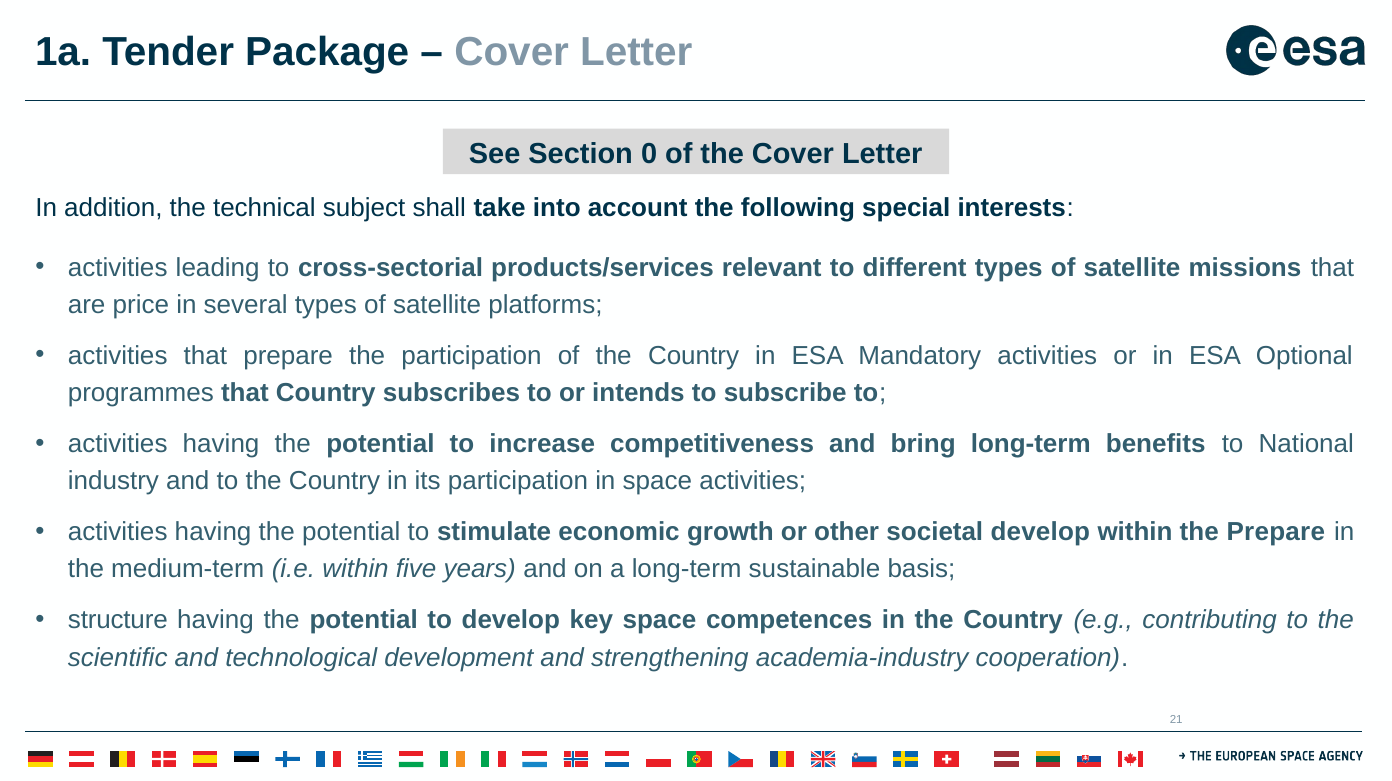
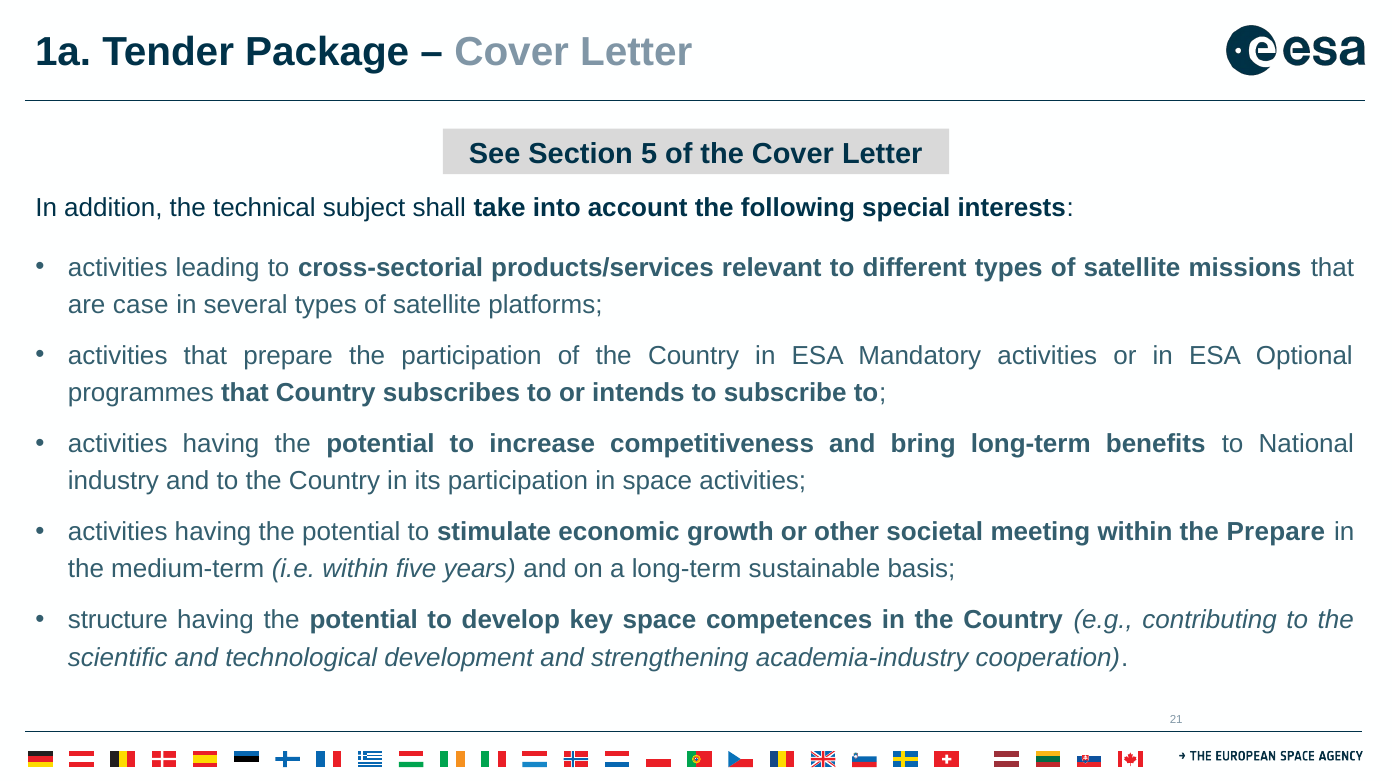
0: 0 -> 5 (649, 154)
price: price -> case (141, 305)
societal develop: develop -> meeting (1040, 532)
